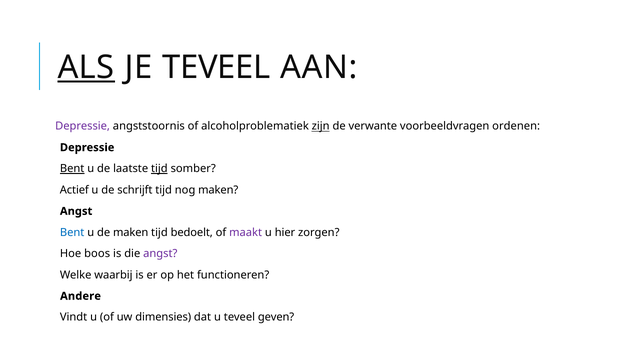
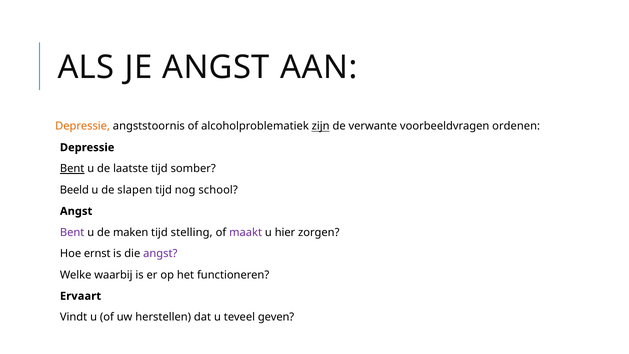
ALS underline: present -> none (86, 67)
JE TEVEEL: TEVEEL -> ANGST (216, 67)
Depressie colour: purple -> orange (83, 126)
tijd underline: present -> none (159, 169)
Actief: Actief -> Beeld (74, 190)
schrijft: schrijft -> slapen (135, 190)
nog maken: maken -> school (218, 190)
Bent colour: blue -> purple (72, 232)
bedoelt: bedoelt -> stelling (192, 232)
boos: boos -> ernst (97, 253)
Andere: Andere -> Ervaart (81, 296)
dimensies: dimensies -> herstellen (163, 317)
